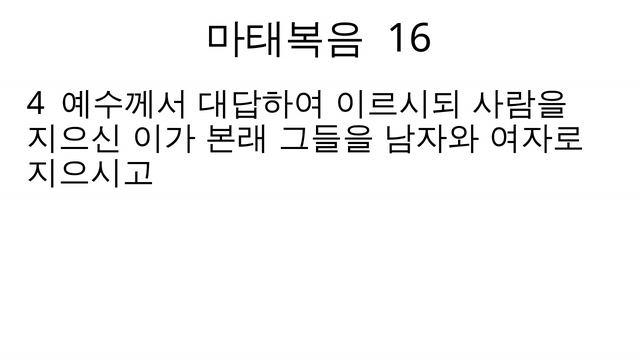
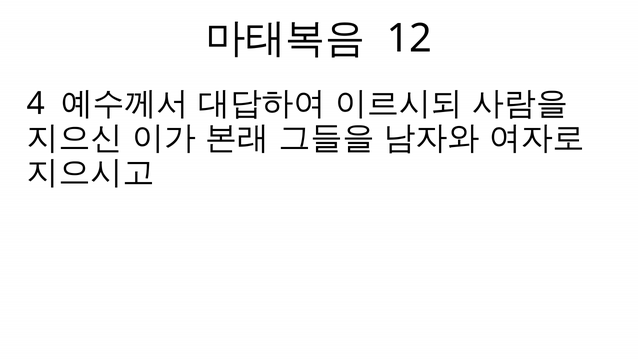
16: 16 -> 12 (409, 38)
